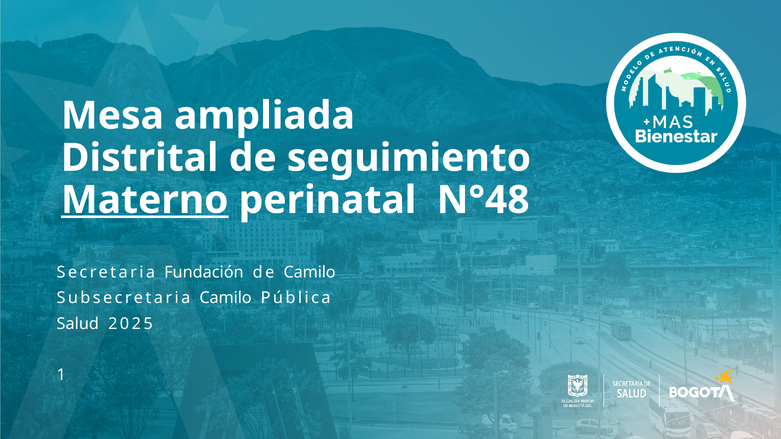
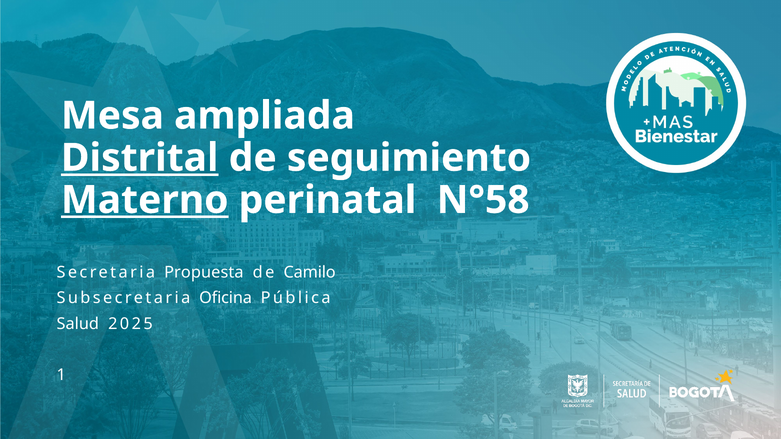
Distrital underline: none -> present (140, 158)
N°48: N°48 -> N°58 (483, 200)
Fundación: Fundación -> Propuesta (204, 273)
Subsecretaria Camilo: Camilo -> Oficina (226, 298)
